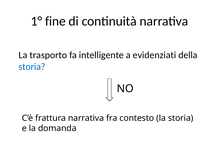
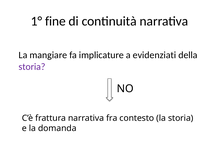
trasporto: trasporto -> mangiare (48, 55)
intelligente: intelligente -> implicature (101, 55)
storia colour: blue -> purple (32, 67)
